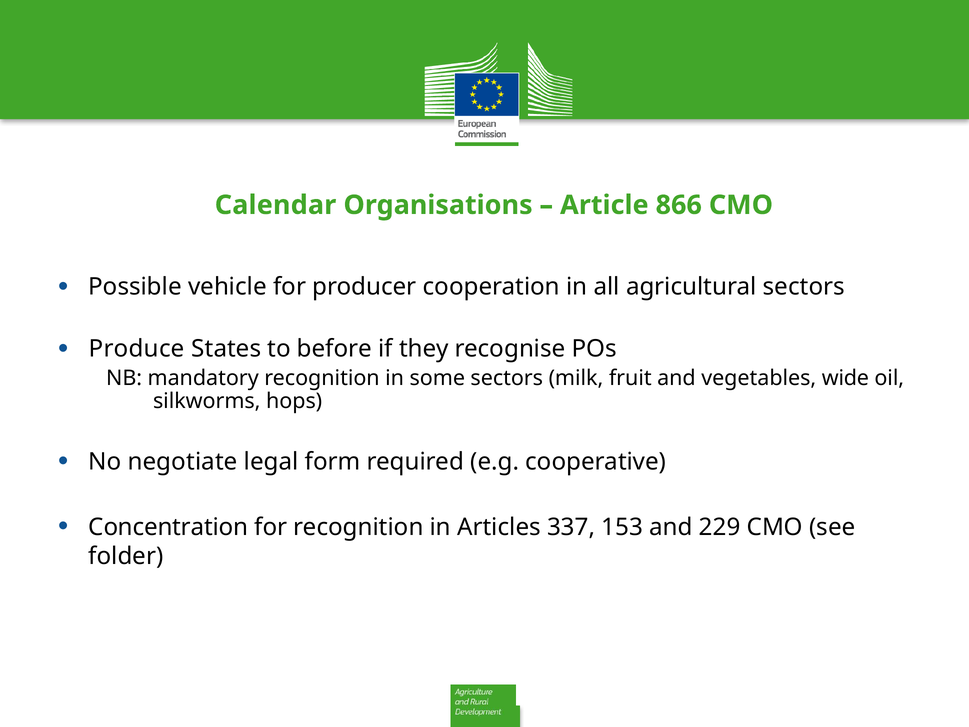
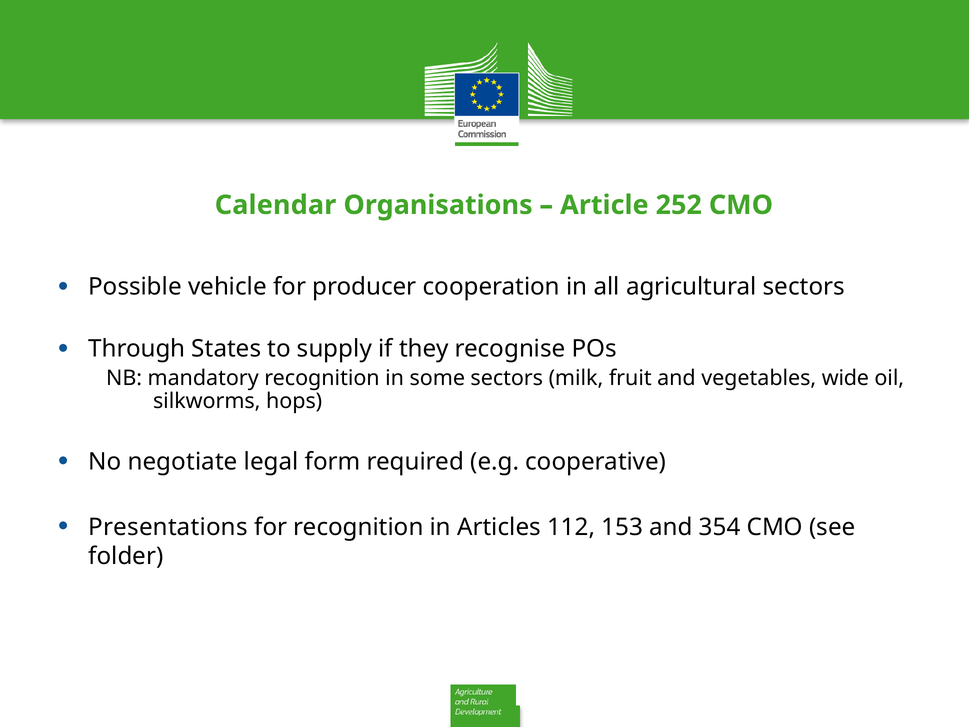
866: 866 -> 252 (679, 205)
Produce: Produce -> Through (137, 349)
before: before -> supply (334, 349)
Concentration: Concentration -> Presentations (168, 527)
337: 337 -> 112 (571, 527)
229: 229 -> 354 (720, 527)
